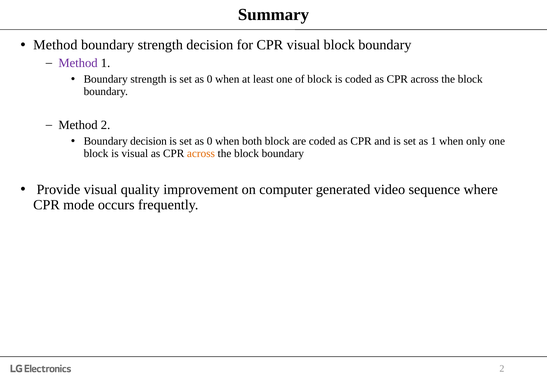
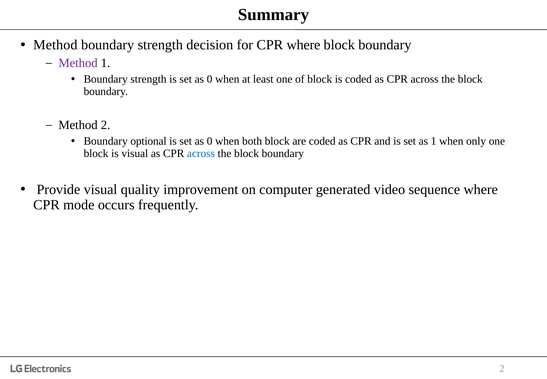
CPR visual: visual -> where (304, 45)
Boundary decision: decision -> optional (148, 141)
across colour: orange -> blue (201, 153)
